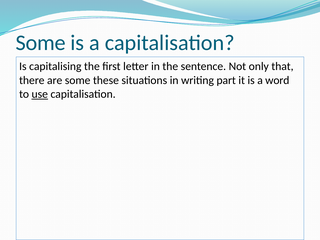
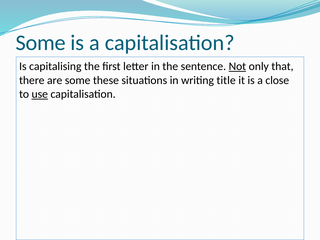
Not underline: none -> present (237, 66)
part: part -> title (226, 80)
word: word -> close (277, 80)
